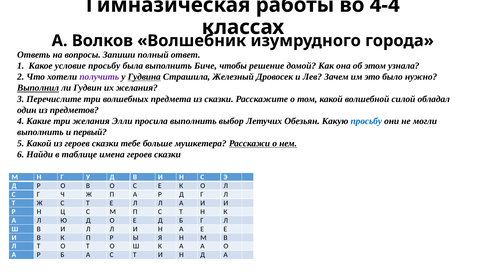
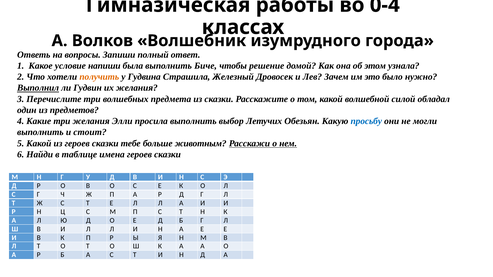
4-4: 4-4 -> 0-4 (385, 5)
условие просьбу: просьбу -> напиши (104, 66)
получить colour: purple -> orange (99, 77)
Гудвина underline: present -> none (144, 77)
первый: первый -> стоит (90, 132)
мушкетера: мушкетера -> животным (201, 144)
